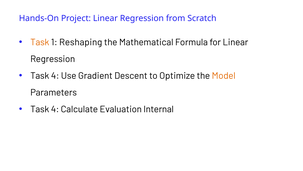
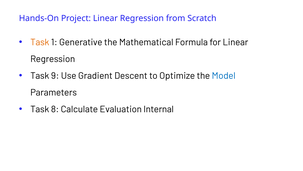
Reshaping: Reshaping -> Generative (81, 42)
4: 4 -> 9 (55, 76)
Model colour: orange -> blue (224, 76)
4: 4 -> 8 (55, 109)
